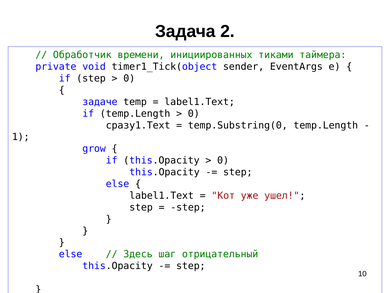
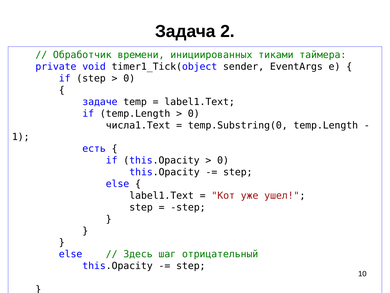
сразу1.Text: сразу1.Text -> числа1.Text (138, 125)
grow: grow -> есть (94, 148)
